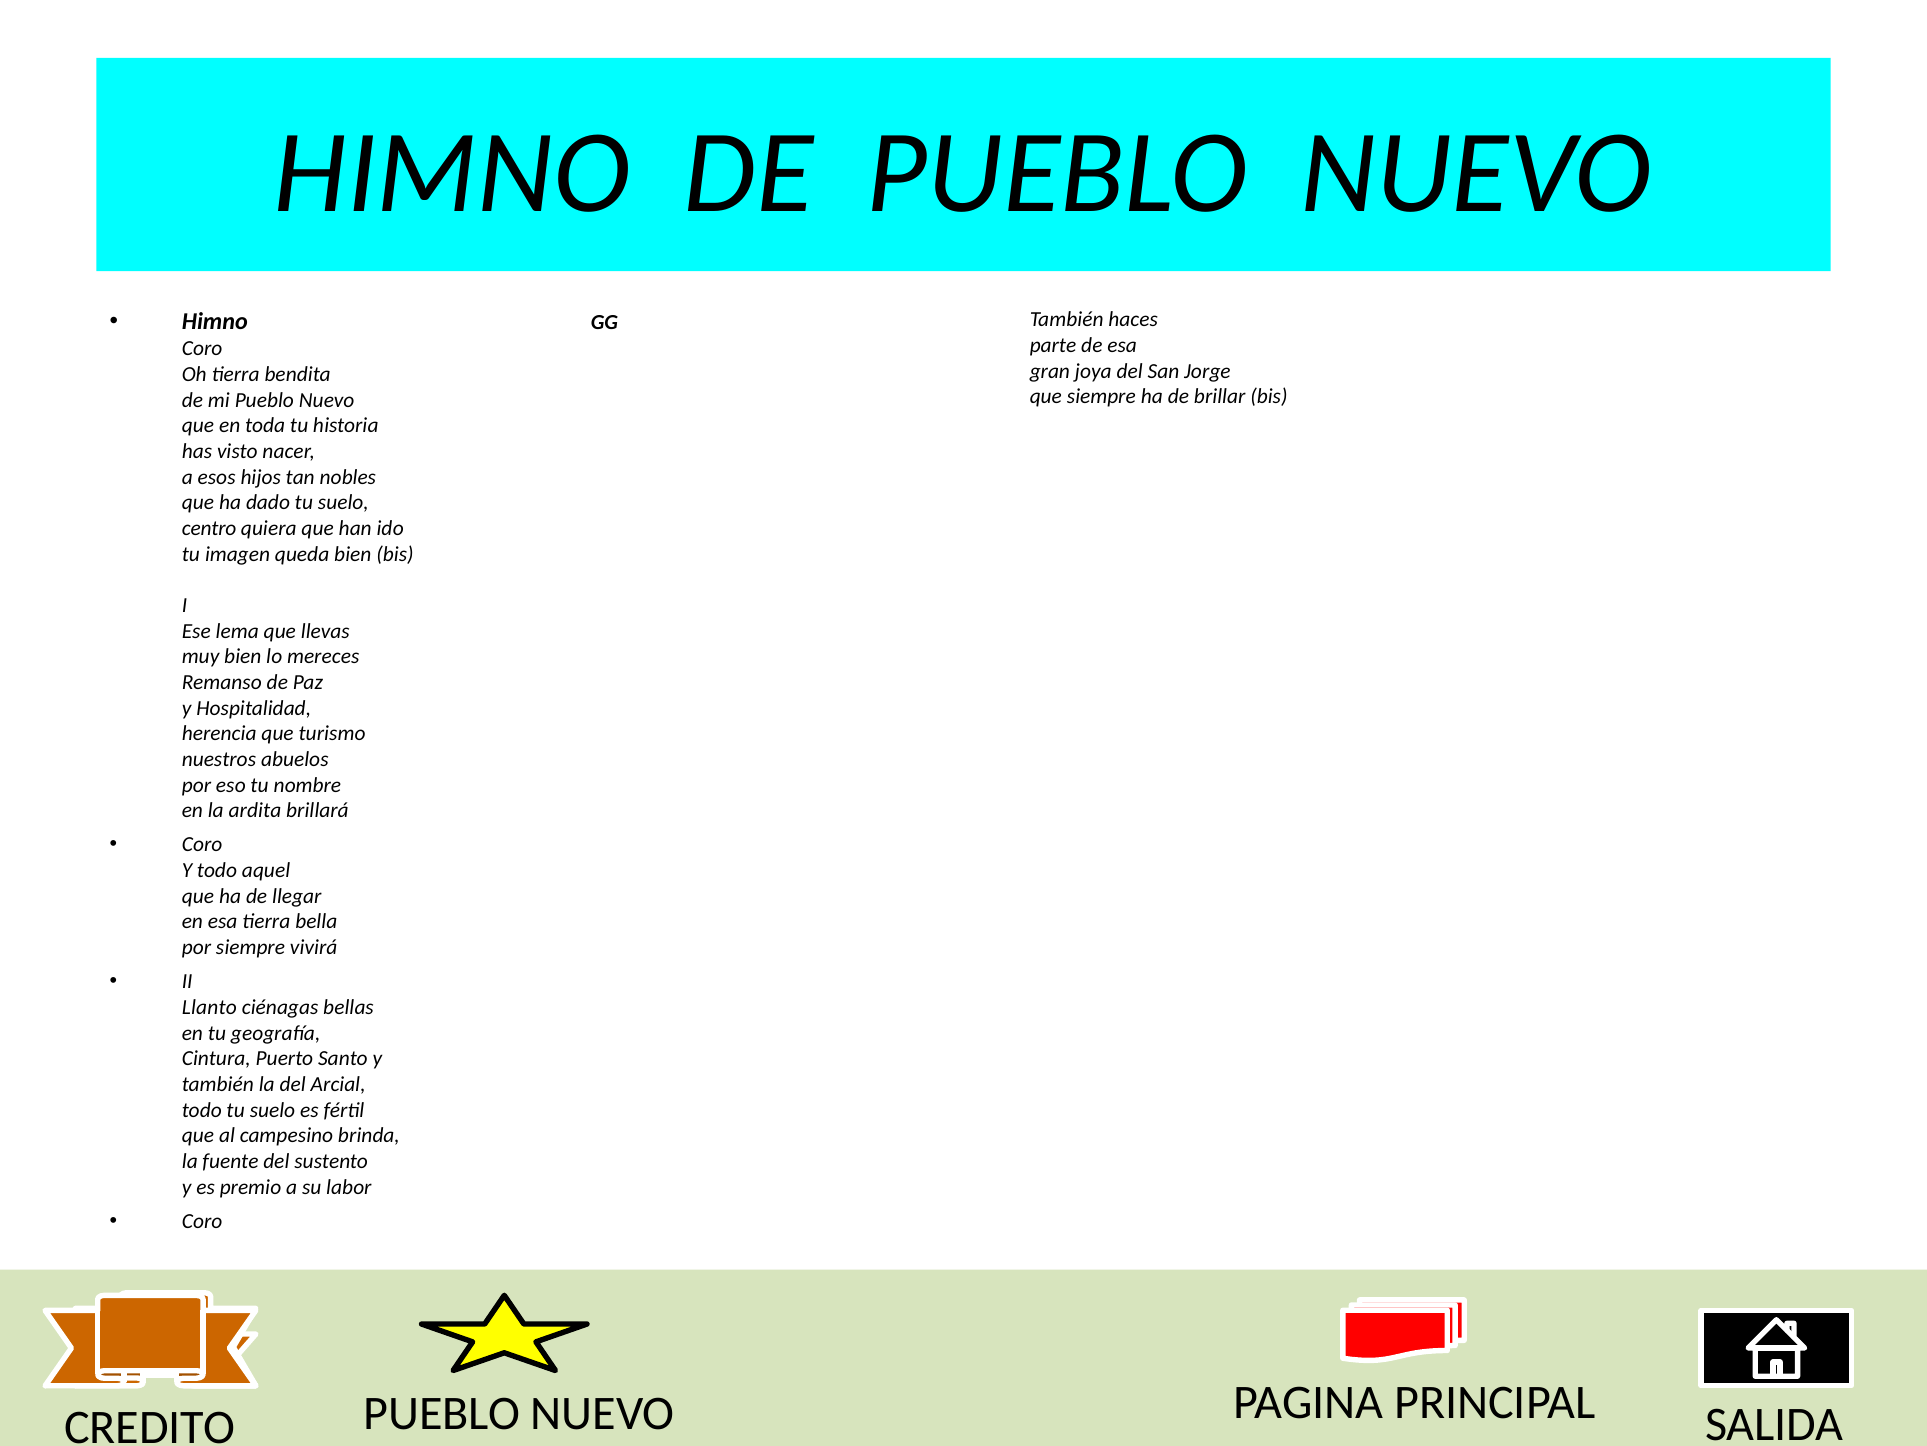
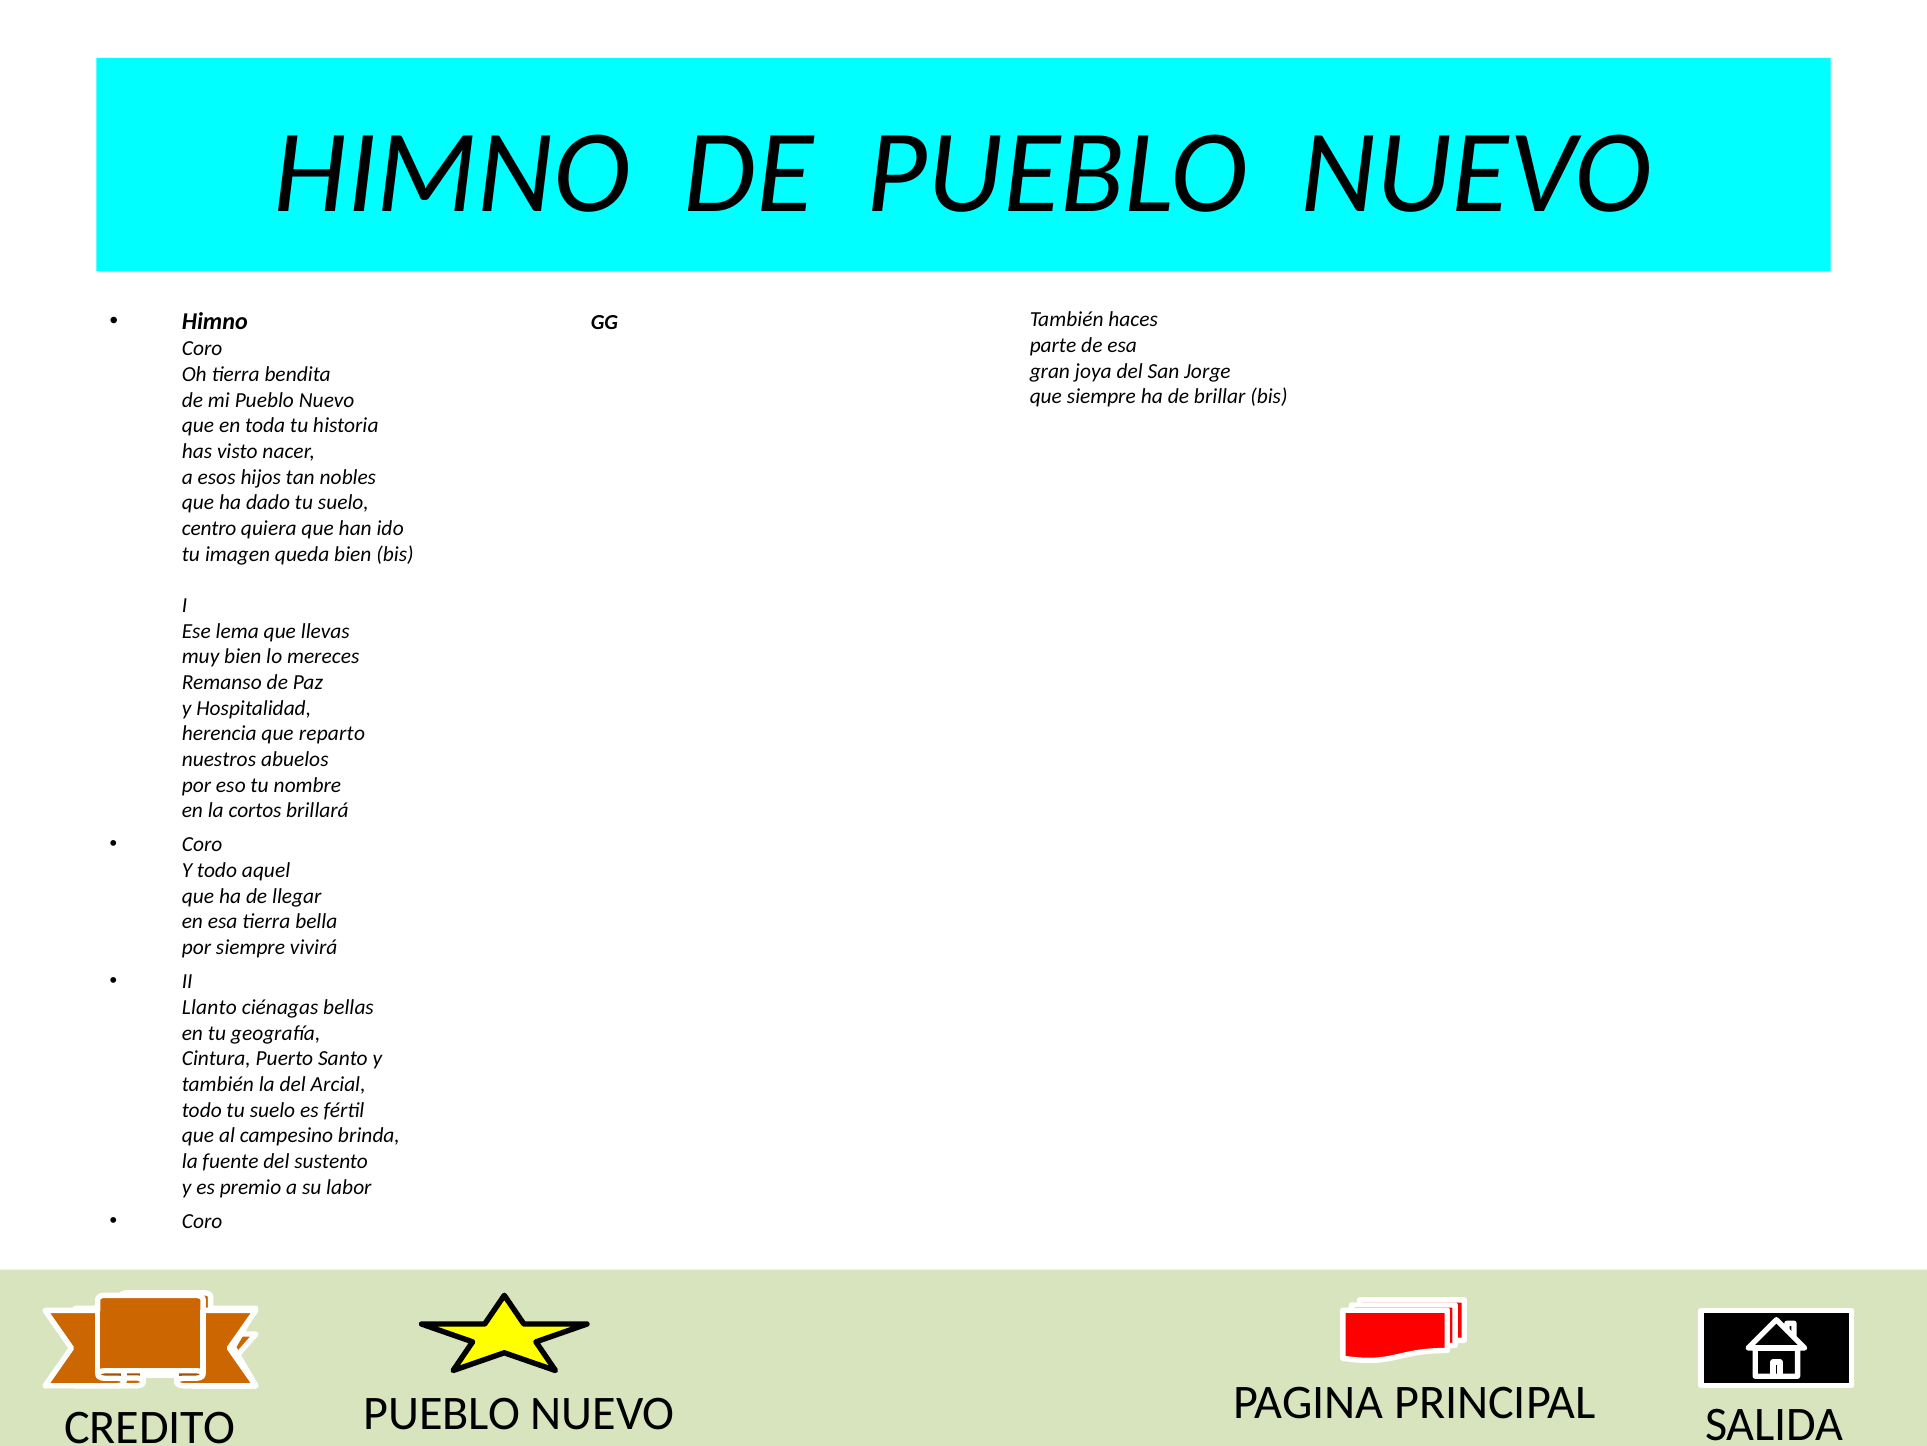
turismo: turismo -> reparto (332, 733)
ardita: ardita -> cortos (255, 810)
